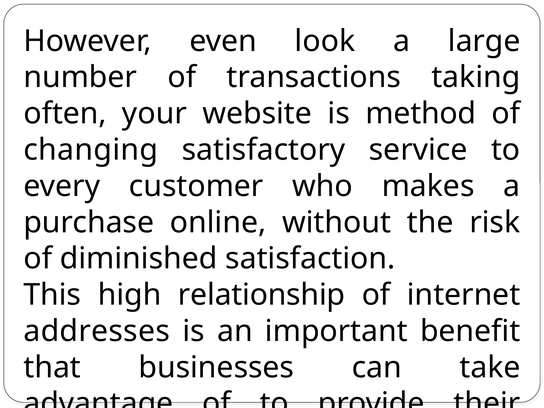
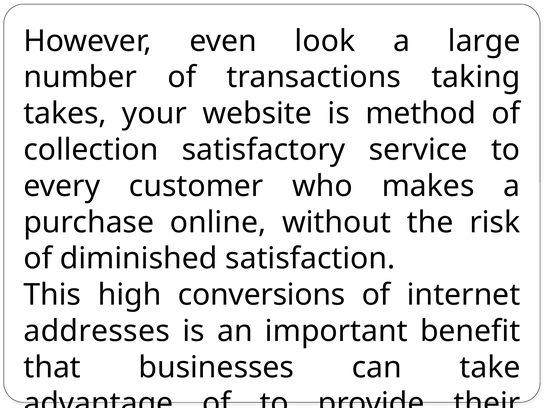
often: often -> takes (65, 114)
changing: changing -> collection (91, 150)
relationship: relationship -> conversions (262, 295)
